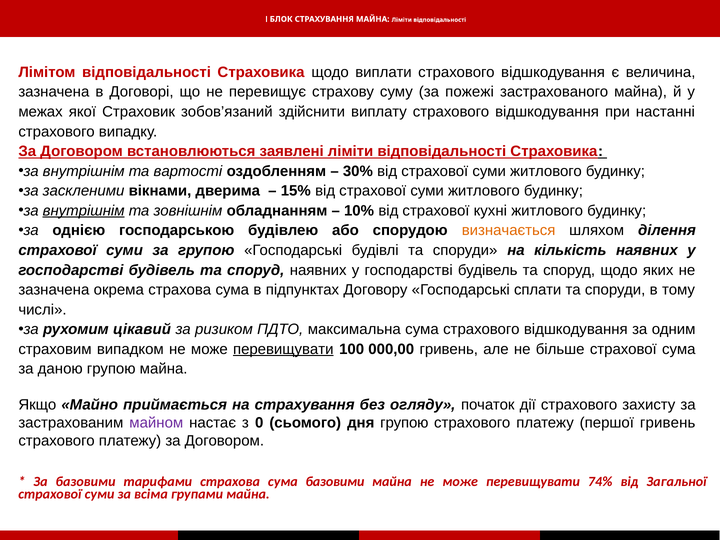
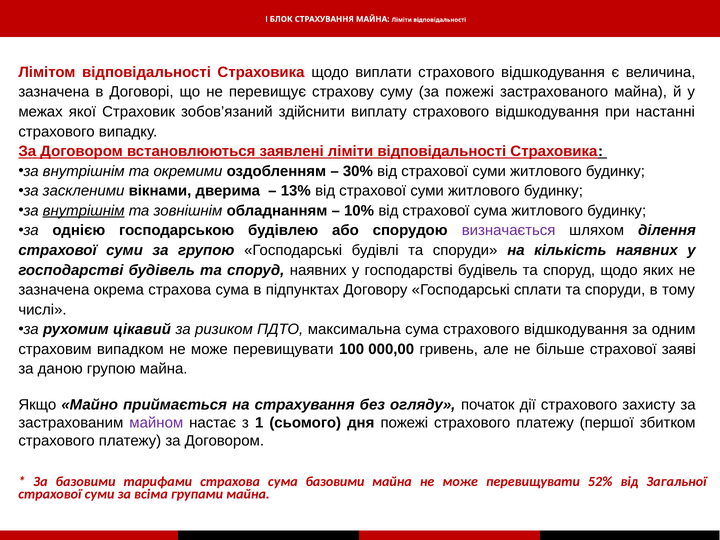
вартості: вартості -> окремими (188, 171)
15%: 15% -> 13% (296, 191)
страхової кухні: кухні -> сума (490, 211)
визначається colour: orange -> purple (509, 231)
перевищувати underline: present -> none (283, 349)
страхової сума: сума -> заяві (679, 349)
0: 0 -> 1 (259, 423)
дня групою: групою -> пожежі (404, 423)
першої гривень: гривень -> збитком (668, 423)
74%: 74% -> 52% (600, 481)
